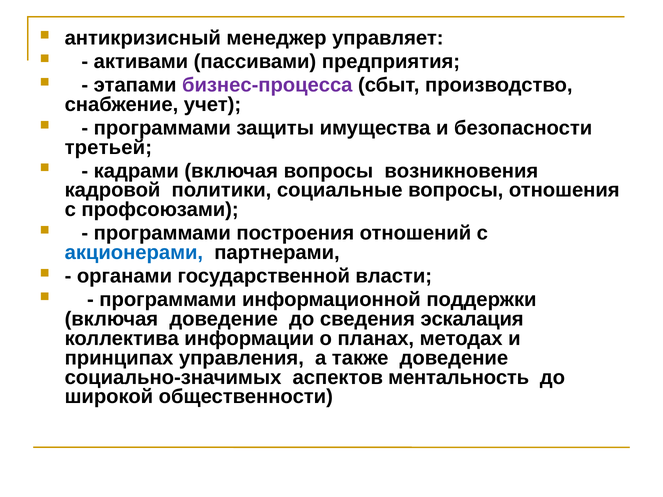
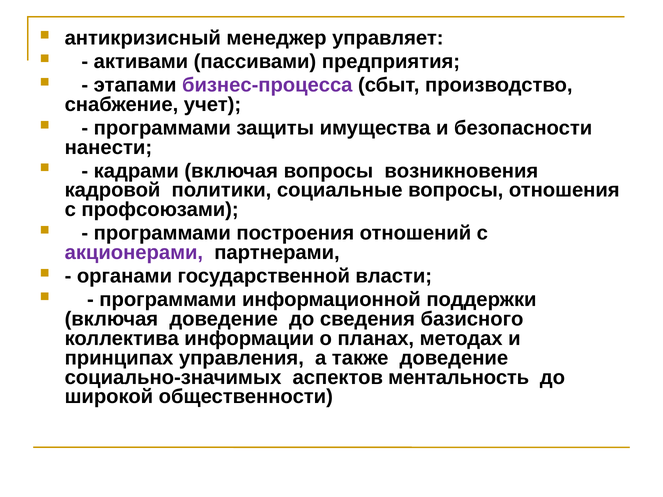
третьей: третьей -> нанести (108, 147)
акционерами colour: blue -> purple (134, 253)
эскалация: эскалация -> базисного (472, 319)
